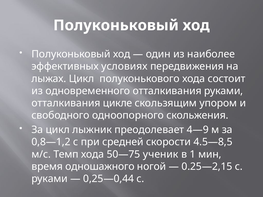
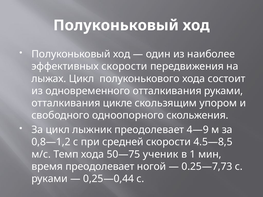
эффективных условиях: условиях -> скорости (124, 66)
время одношажного: одношажного -> преодолевает (100, 167)
0.25—2,15: 0.25—2,15 -> 0.25—7,73 (207, 167)
